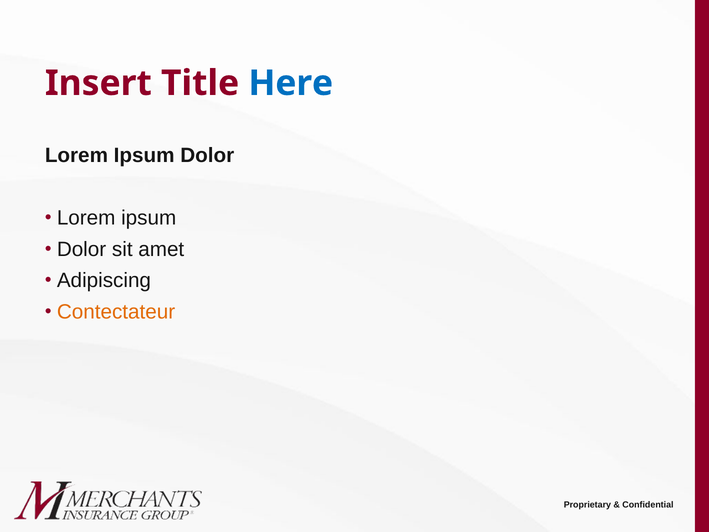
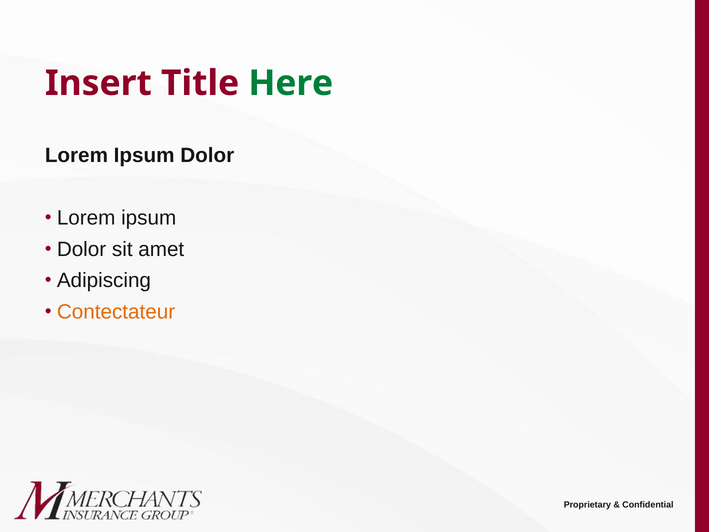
Here colour: blue -> green (291, 83)
